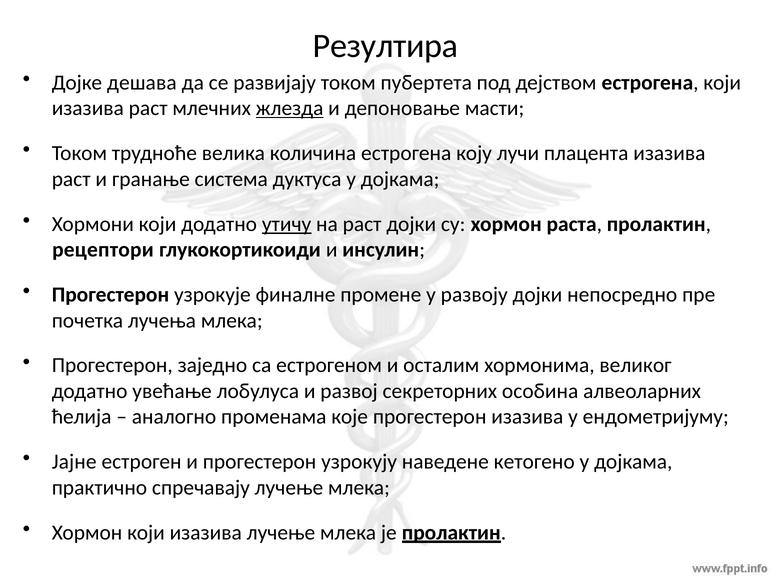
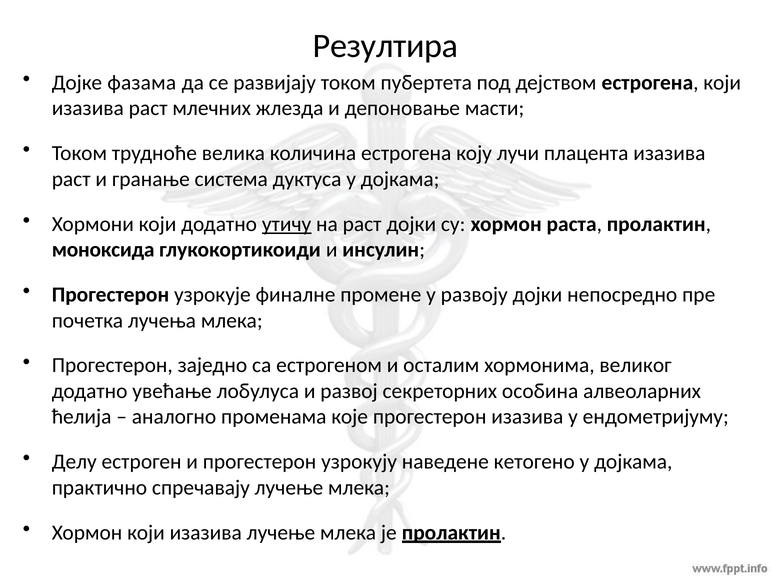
дешава: дешава -> фазама (142, 83)
жлезда underline: present -> none (290, 108)
рецептори: рецептори -> моноксида (103, 250)
Јајне: Јајне -> Делу (74, 462)
